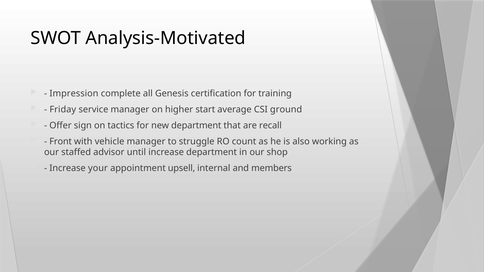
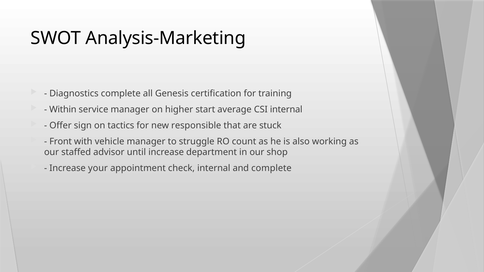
Analysis-Motivated: Analysis-Motivated -> Analysis-Marketing (166, 38)
Impression: Impression -> Diagnostics (74, 94)
Friday: Friday -> Within (63, 110)
CSI ground: ground -> internal (286, 110)
new department: department -> responsible (196, 126)
recall: recall -> stuck (270, 126)
upsell: upsell -> check (181, 168)
and members: members -> complete (271, 168)
